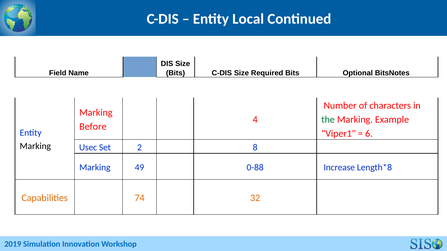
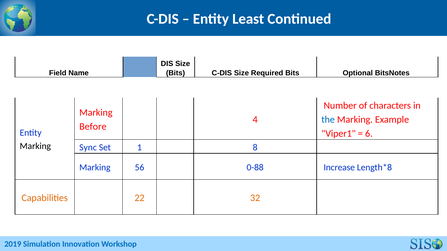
Local: Local -> Least (248, 19)
the colour: green -> blue (328, 120)
Usec: Usec -> Sync (88, 148)
2: 2 -> 1 (139, 148)
49: 49 -> 56 (140, 168)
Capabilities 74: 74 -> 22 (140, 198)
